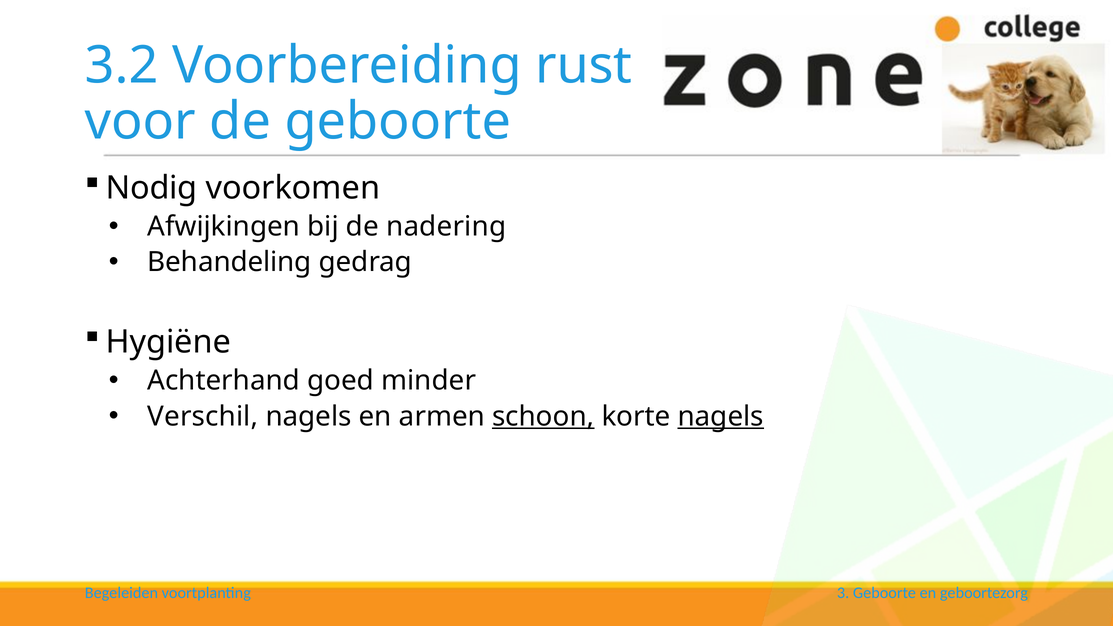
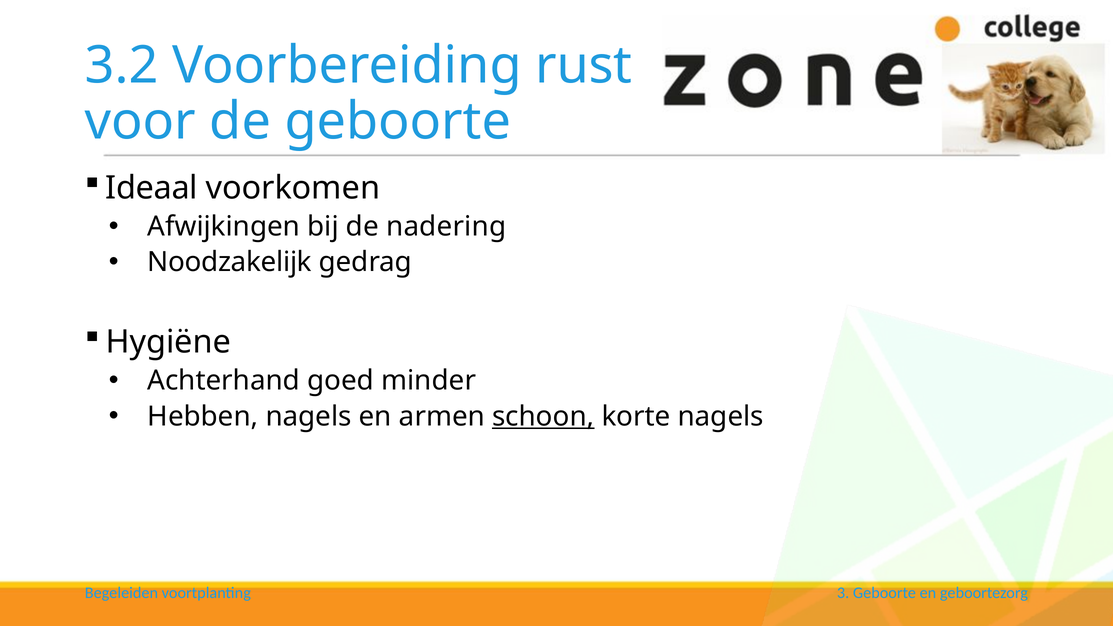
Nodig: Nodig -> Ideaal (152, 188)
Behandeling: Behandeling -> Noodzakelijk (230, 262)
Verschil: Verschil -> Hebben (203, 416)
nagels underline: present -> none (721, 416)
